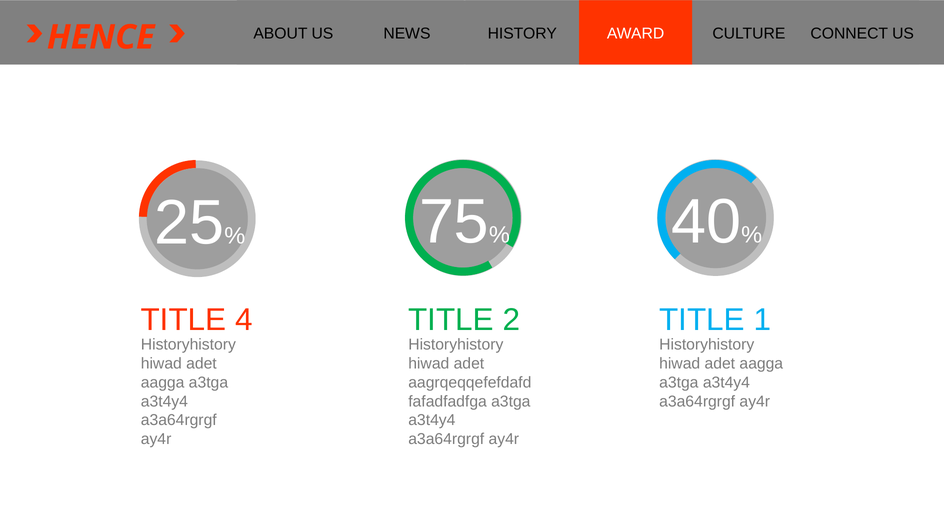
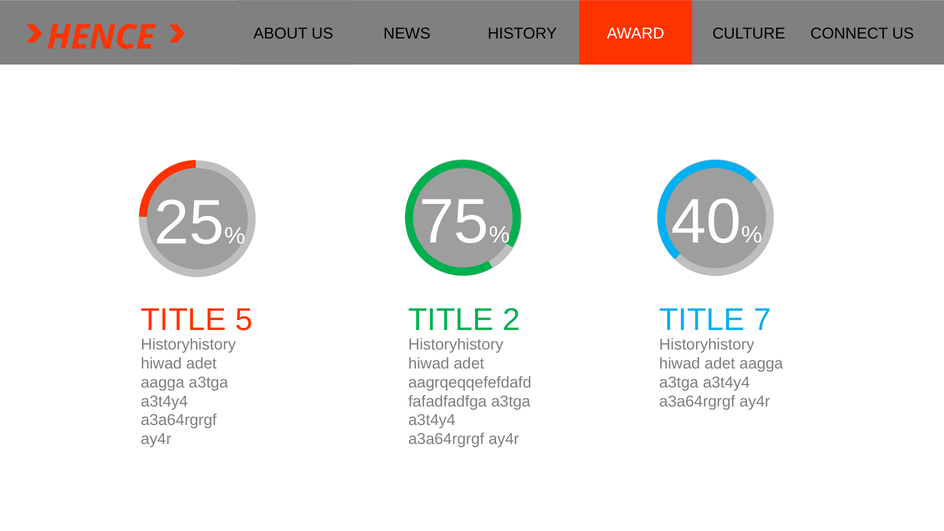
4: 4 -> 5 (244, 320)
1: 1 -> 7 (762, 320)
